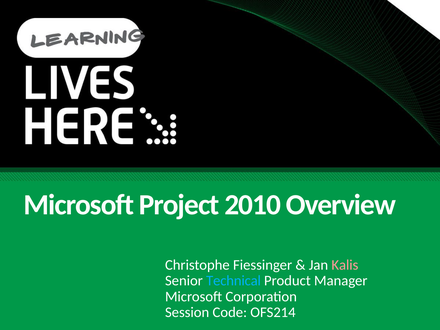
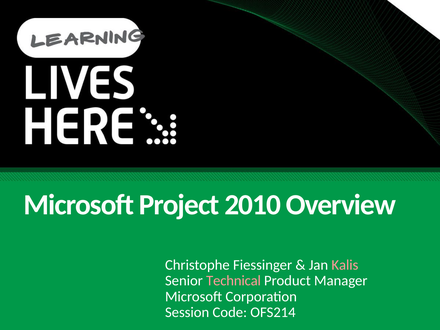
Technical colour: light blue -> pink (234, 281)
